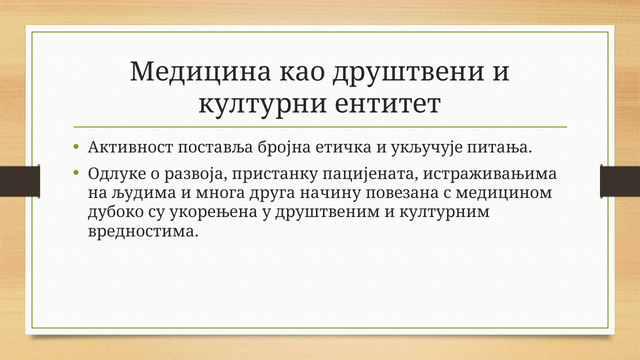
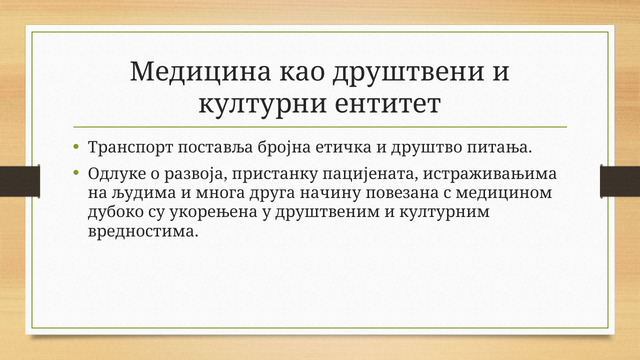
Активност: Активност -> Транспорт (131, 147)
укључује: укључује -> друштво (427, 147)
